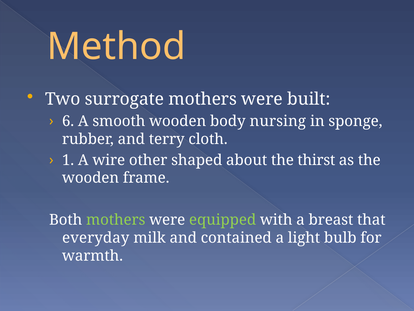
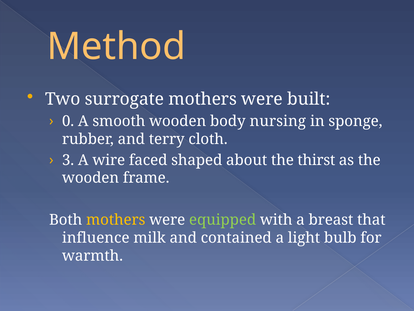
6: 6 -> 0 (68, 121)
1: 1 -> 3 (68, 160)
other: other -> faced (148, 160)
mothers colour: light green -> yellow (116, 220)
everyday: everyday -> influence (96, 238)
